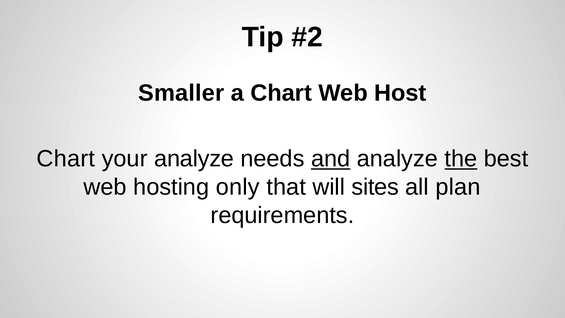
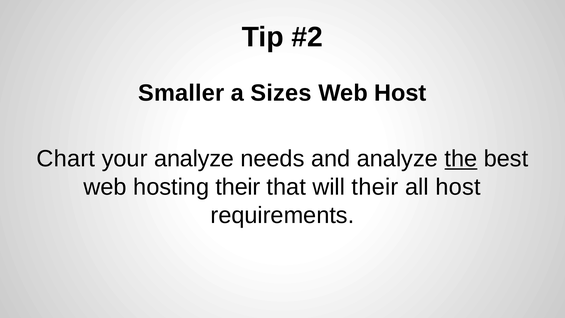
a Chart: Chart -> Sizes (281, 93)
and underline: present -> none (331, 159)
hosting only: only -> their (238, 187)
will sites: sites -> their (375, 187)
all plan: plan -> host (458, 187)
